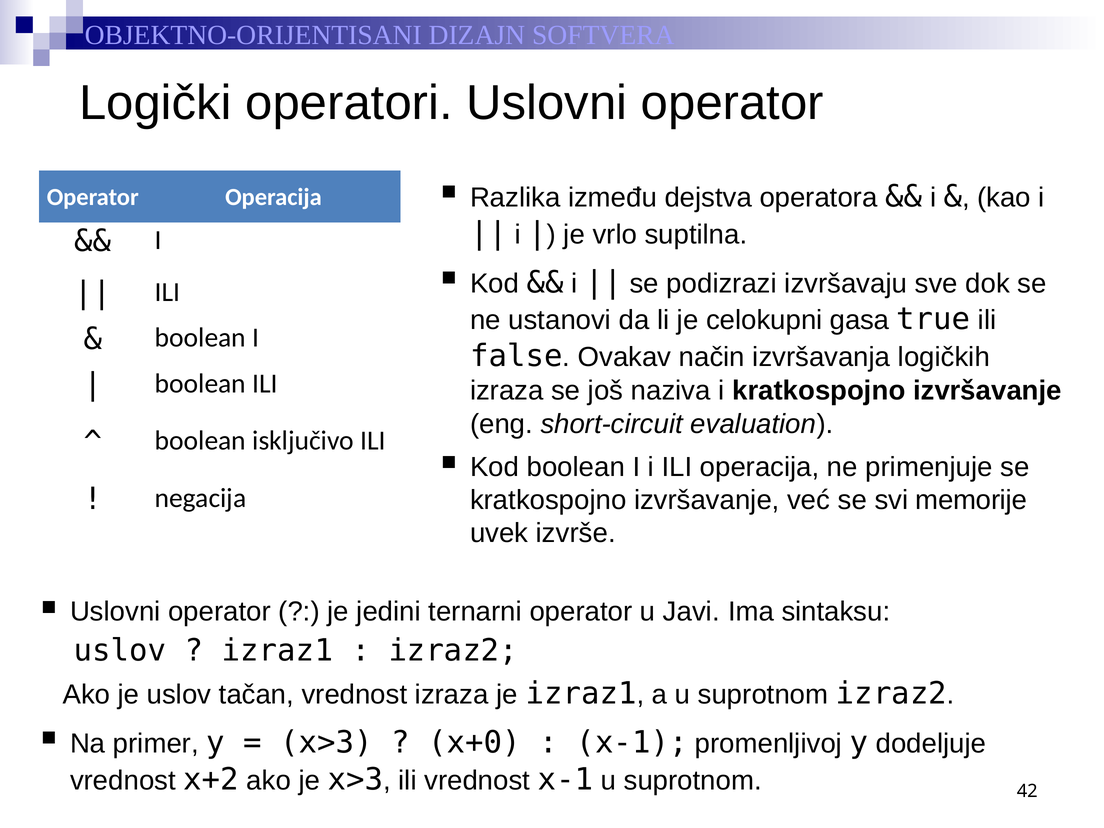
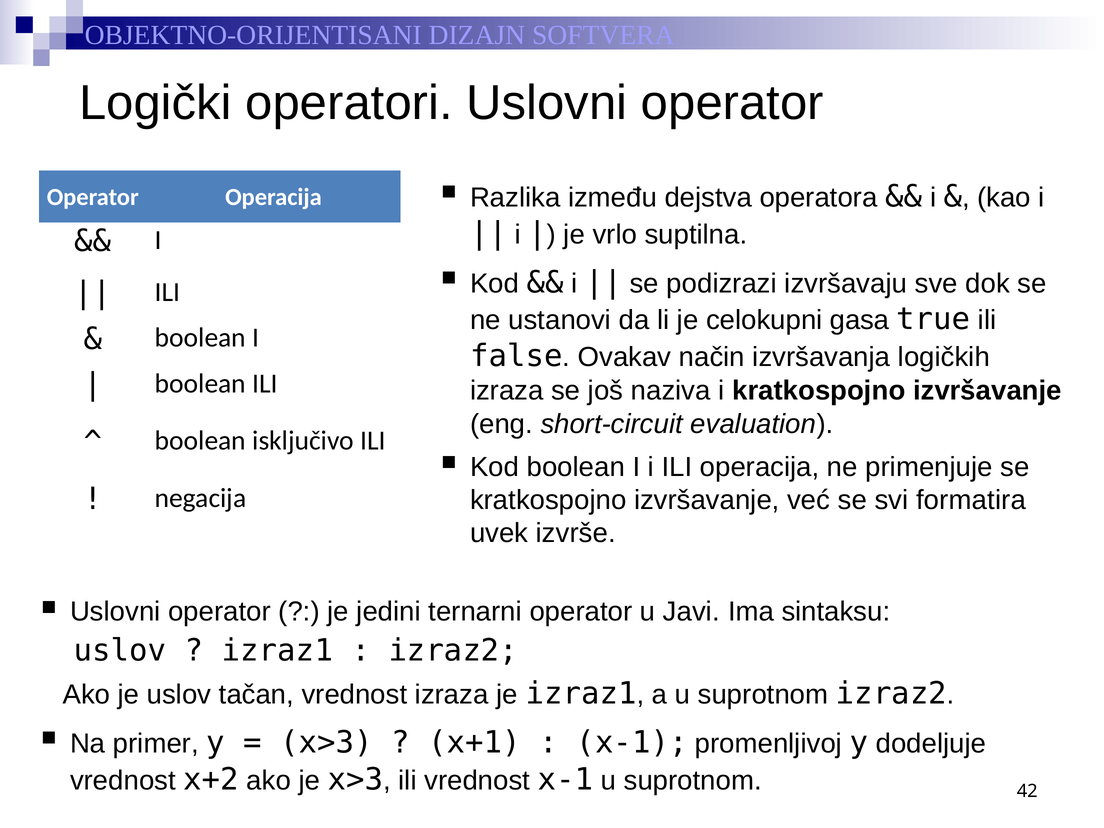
memorije: memorije -> formatira (971, 500)
x+0: x+0 -> x+1 (475, 743)
